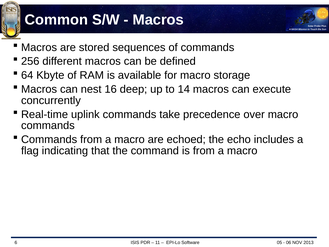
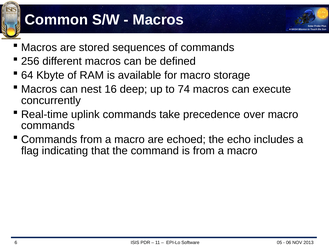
14: 14 -> 74 (184, 89)
